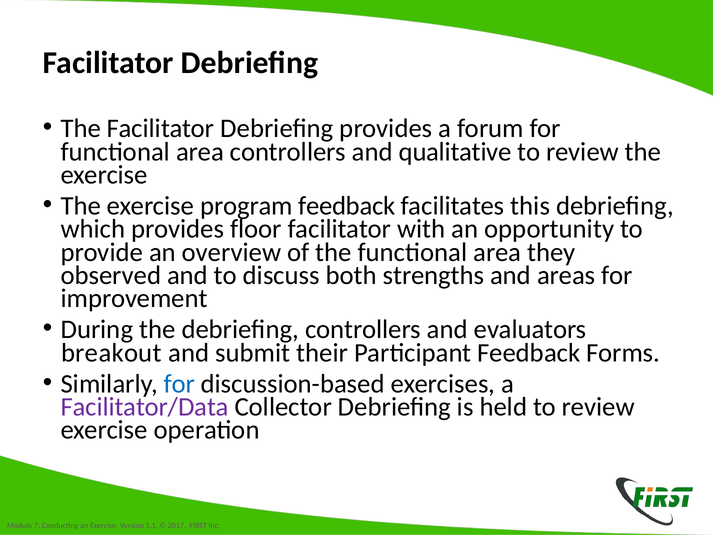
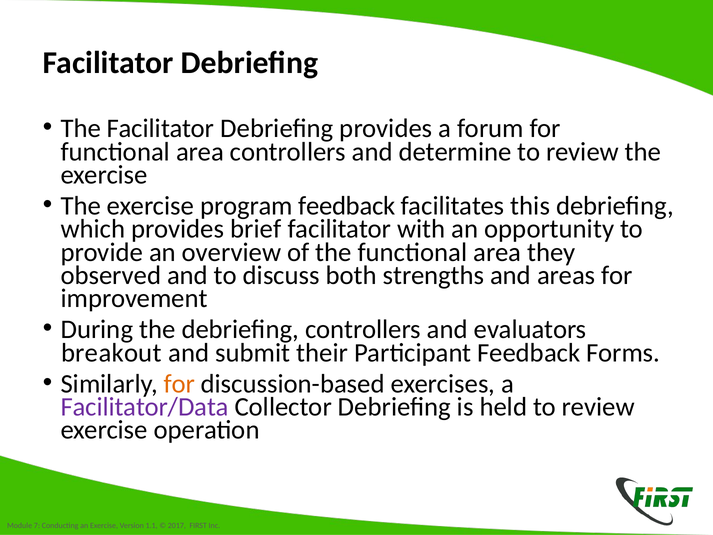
qualitative: qualitative -> determine (455, 152)
floor: floor -> brief (256, 229)
for colour: blue -> orange (179, 384)
